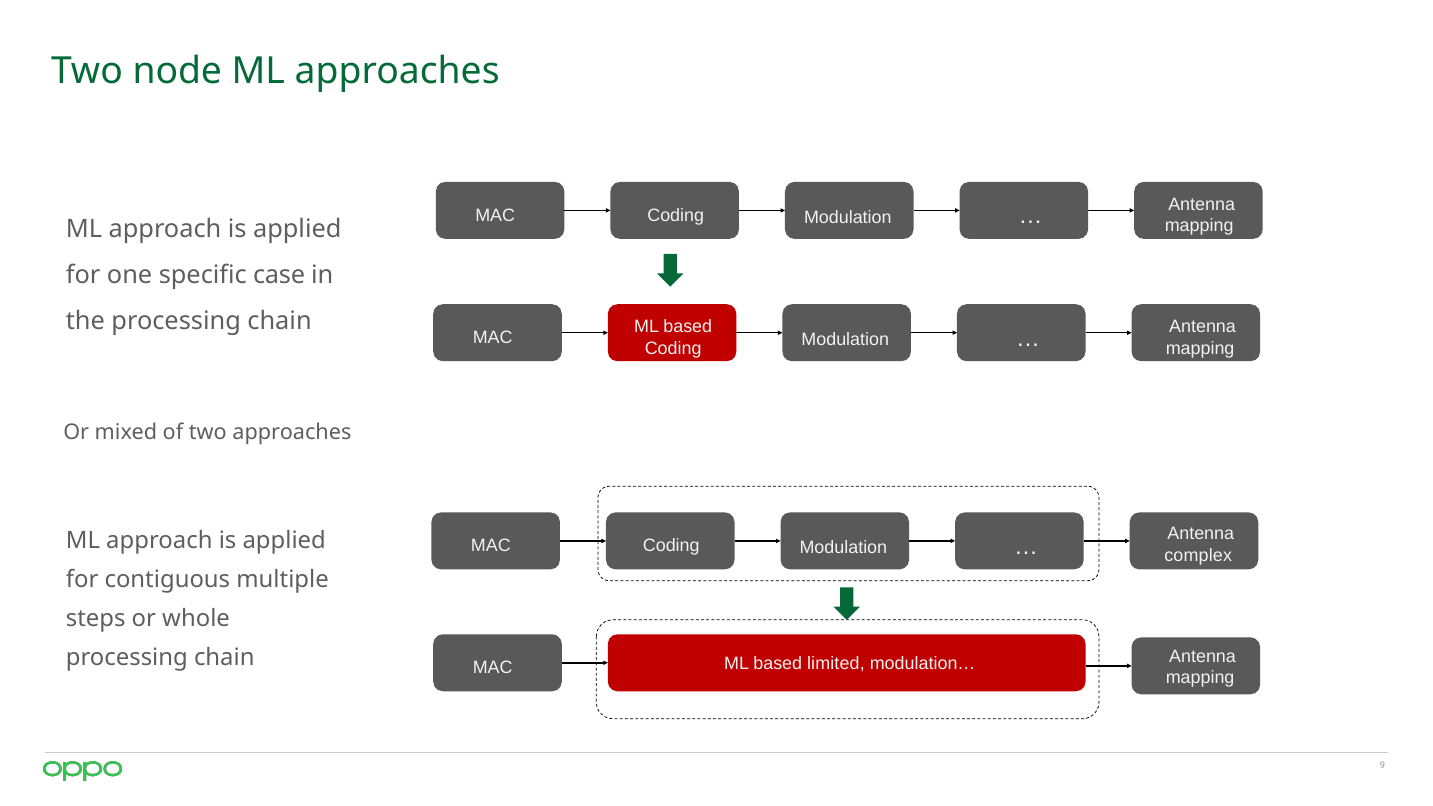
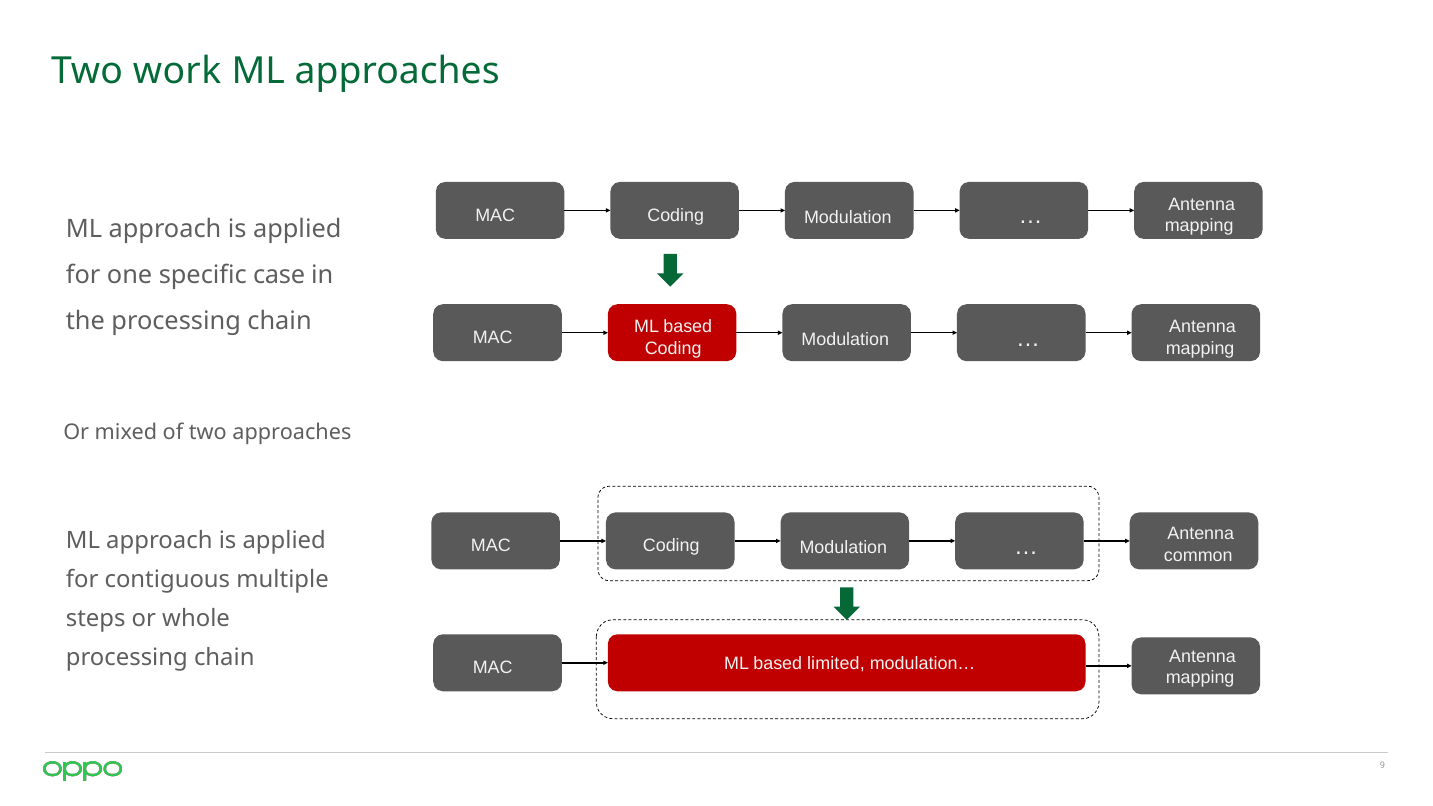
node: node -> work (177, 71)
complex: complex -> common (1198, 555)
